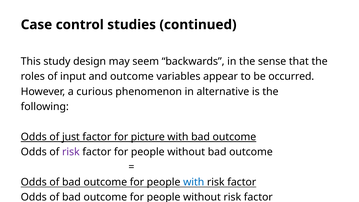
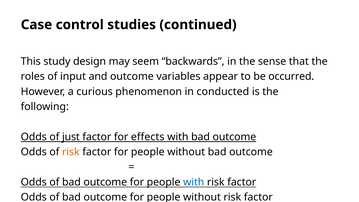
alternative: alternative -> conducted (223, 92)
picture: picture -> effects (148, 137)
risk colour: purple -> orange (71, 152)
